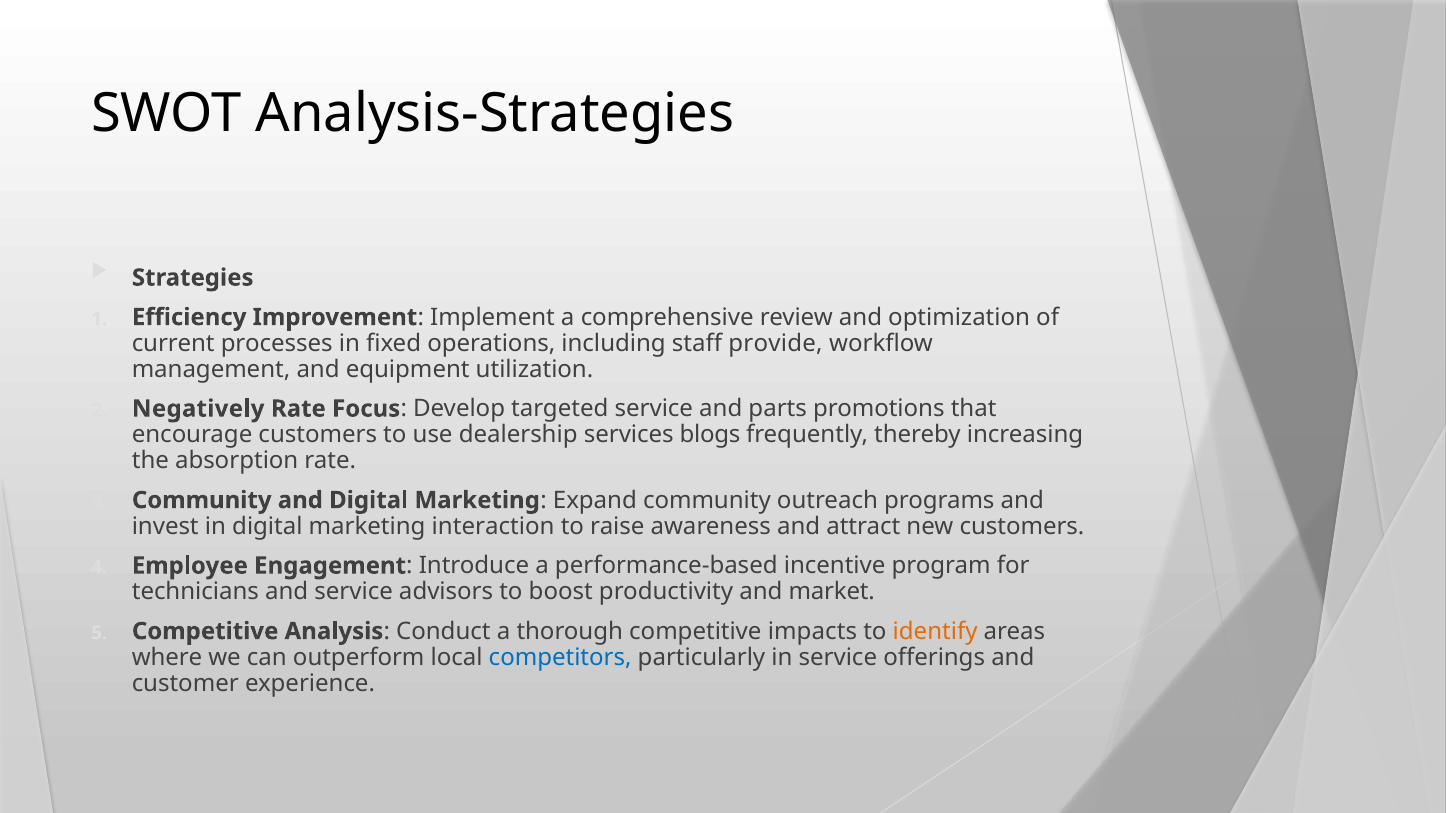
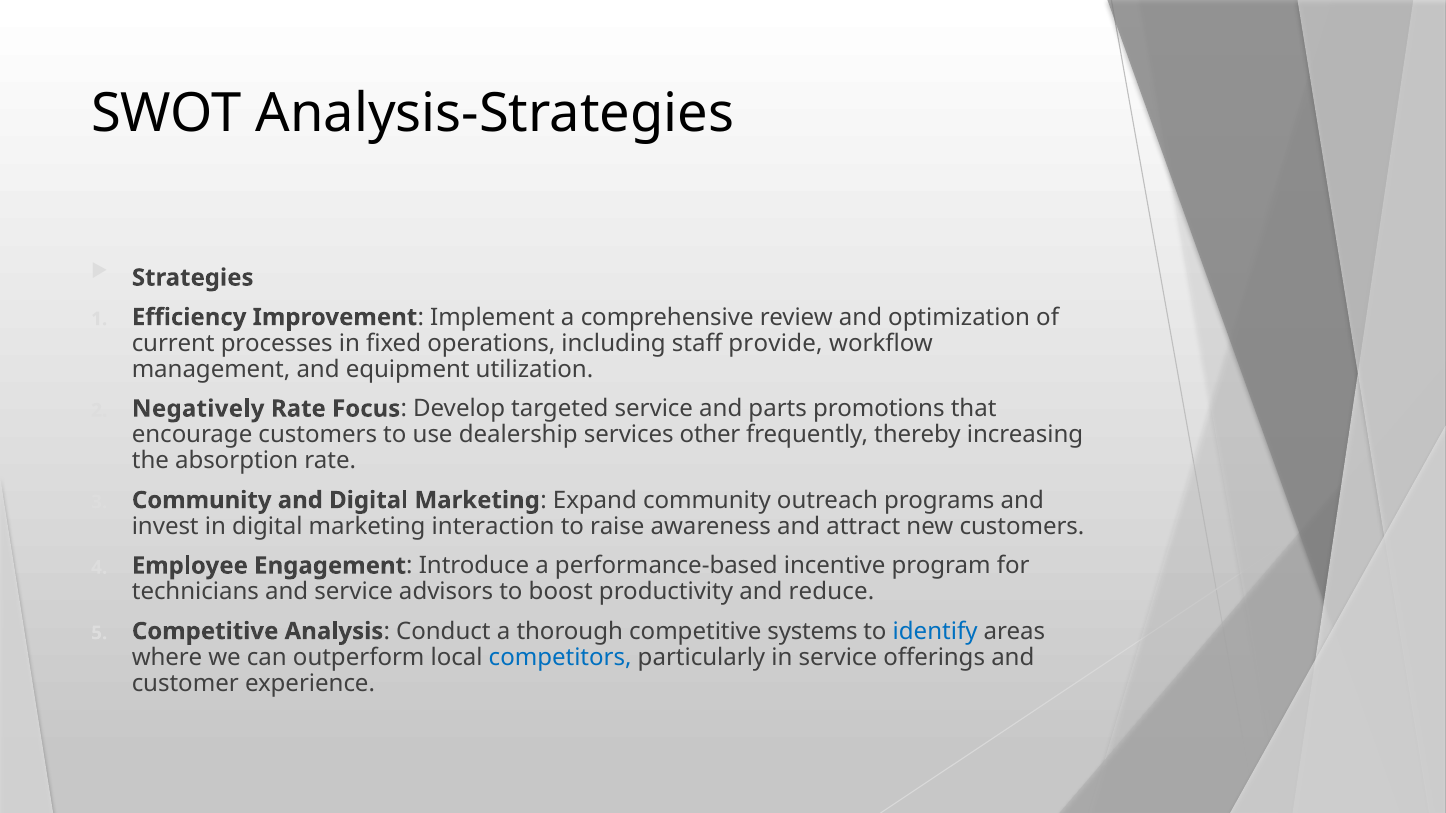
blogs: blogs -> other (710, 435)
market: market -> reduce (832, 592)
impacts: impacts -> systems (813, 632)
identify colour: orange -> blue (935, 632)
